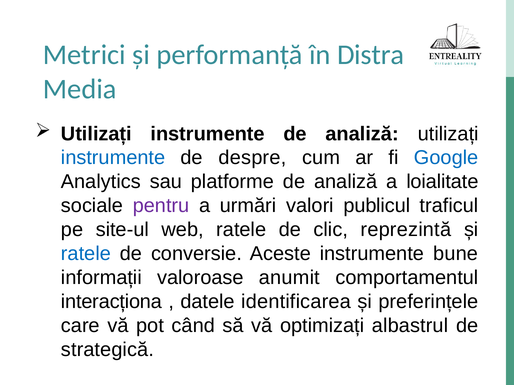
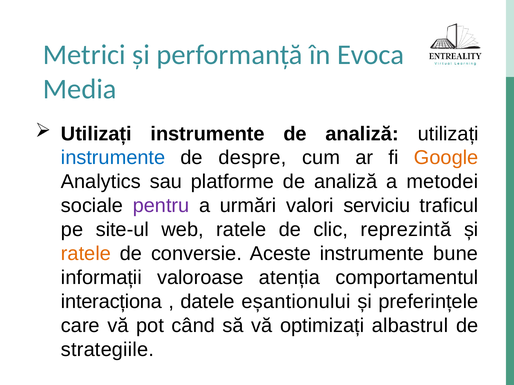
Distra: Distra -> Evoca (371, 55)
Google colour: blue -> orange (446, 158)
loialitate: loialitate -> metodei (442, 182)
publicul: publicul -> serviciu (377, 206)
ratele colour: blue -> orange (86, 254)
anumit: anumit -> atenția (289, 278)
identificarea: identificarea -> eșantionului (296, 302)
strategică: strategică -> strategiile (107, 350)
